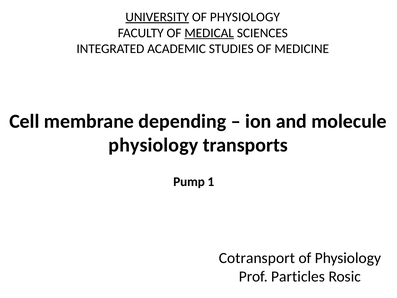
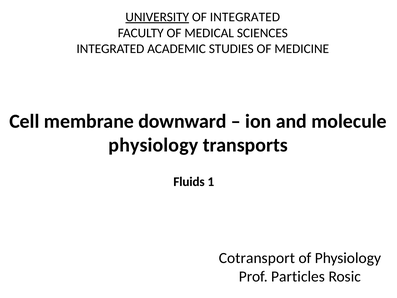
PHYSIOLOGY: PHYSIOLOGY -> INTEGRATED (245, 17)
MEDICAL underline: present -> none (209, 33)
depending: depending -> downward (182, 121)
Pump: Pump -> Fluids (189, 182)
